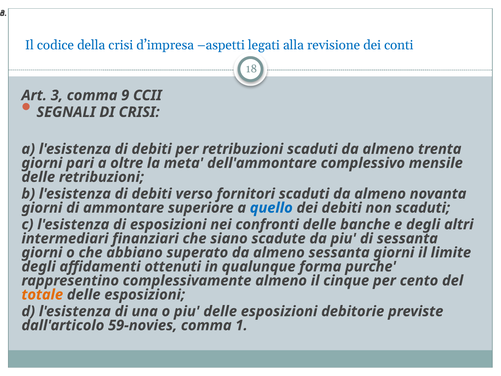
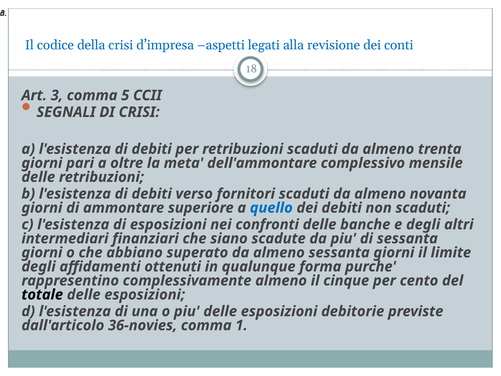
9: 9 -> 5 (125, 95)
totale colour: orange -> black (42, 294)
59-novies: 59-novies -> 36-novies (143, 325)
